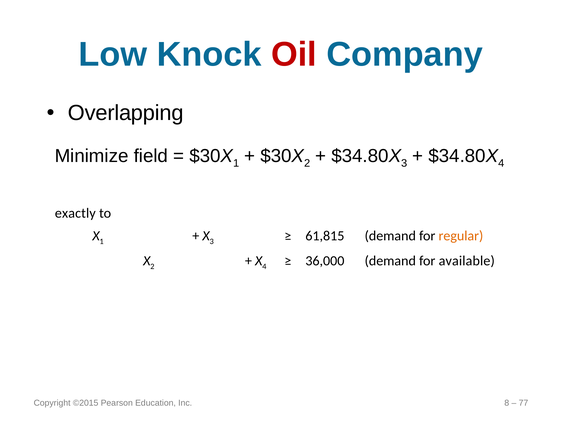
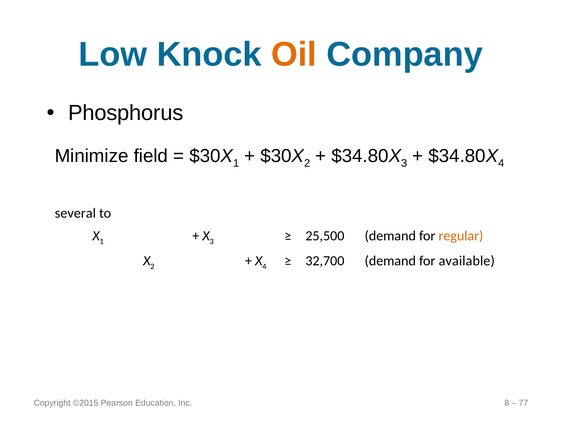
Oil colour: red -> orange (294, 54)
Overlapping: Overlapping -> Phosphorus (126, 113)
exactly: exactly -> several (75, 213)
61,815: 61,815 -> 25,500 (325, 236)
36,000: 36,000 -> 32,700 (325, 261)
